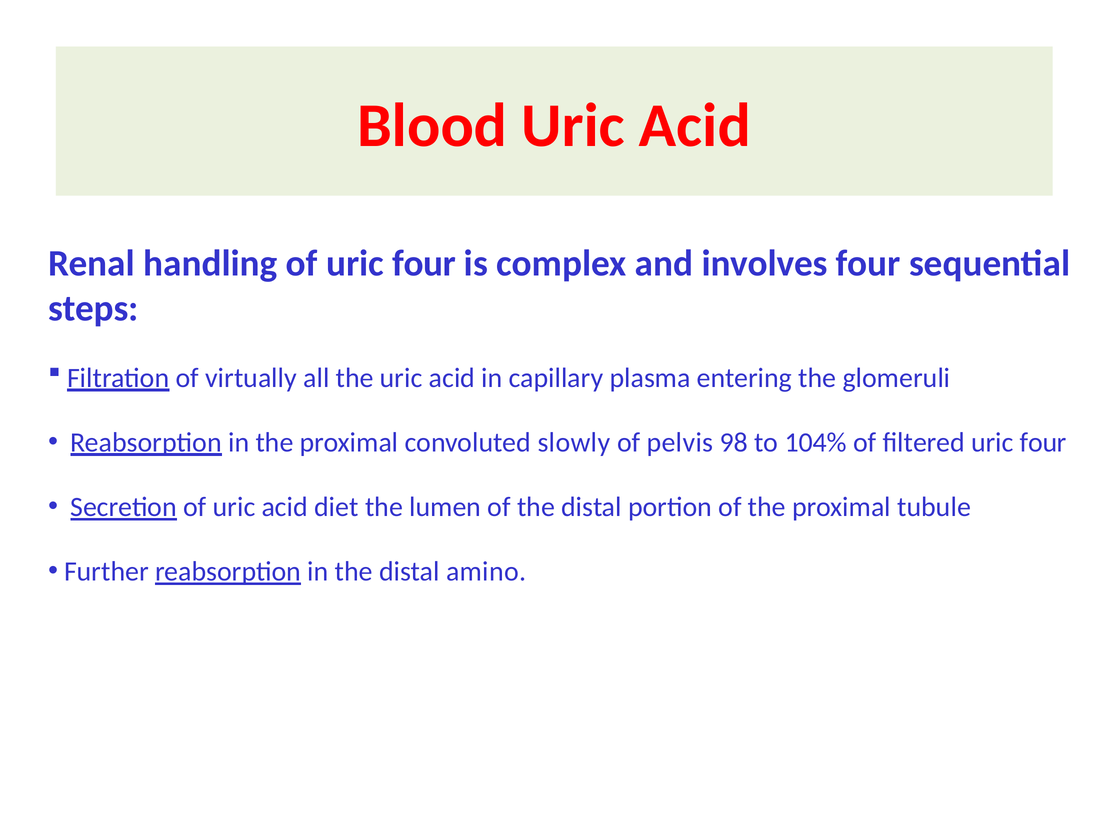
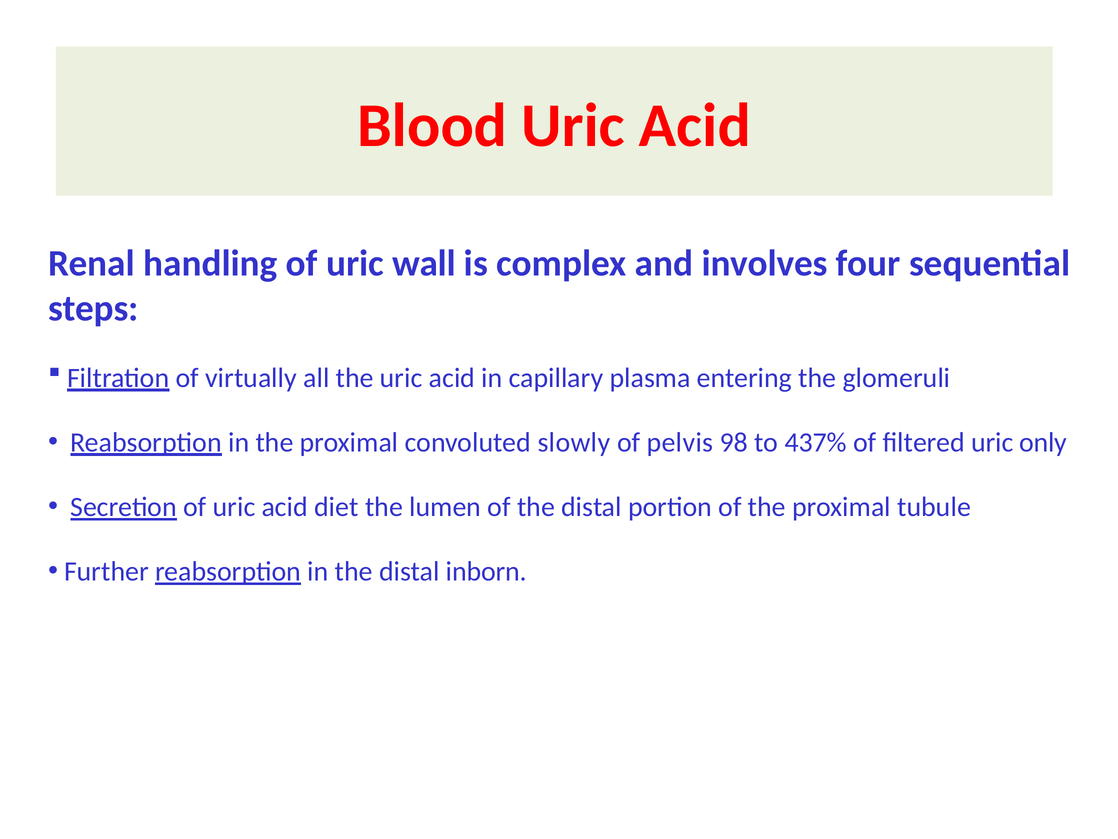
of uric four: four -> wall (424, 263)
104%: 104% -> 437% (816, 442)
filtered uric four: four -> only (1043, 442)
amino: amino -> inborn (486, 571)
